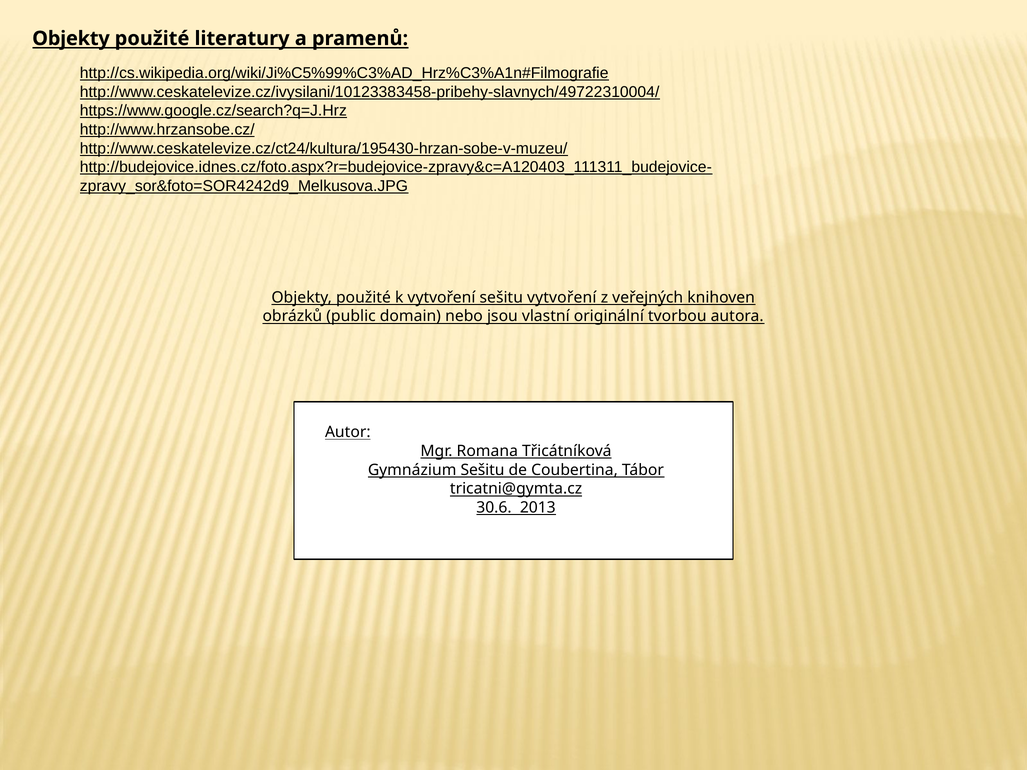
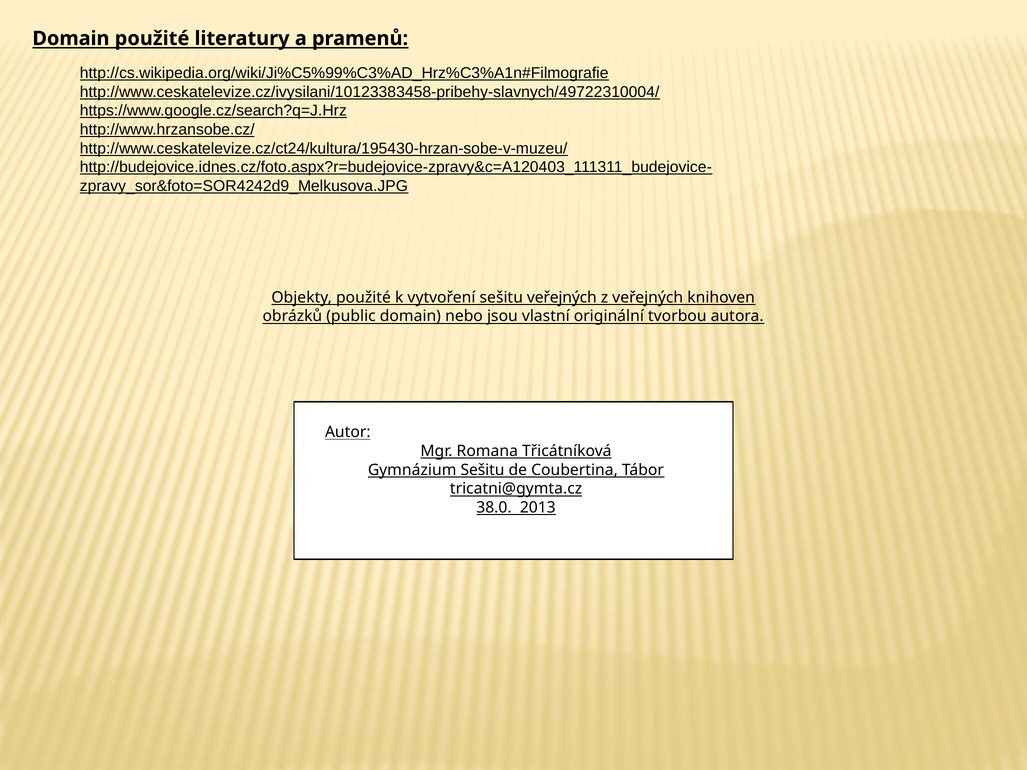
Objekty: Objekty -> Domain (71, 38)
sešitu vytvoření: vytvoření -> veřejných (562, 298)
30.6: 30.6 -> 38.0 (494, 508)
